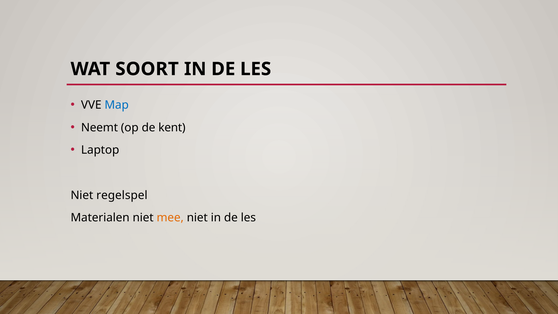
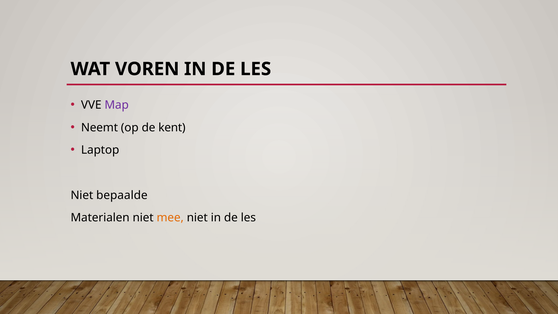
SOORT: SOORT -> VOREN (147, 69)
Map colour: blue -> purple (117, 105)
regelspel: regelspel -> bepaalde (122, 195)
